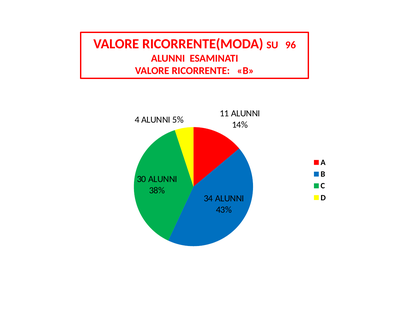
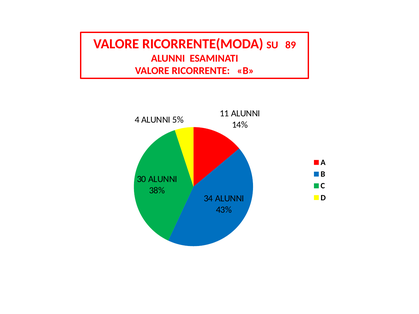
96: 96 -> 89 (291, 45)
